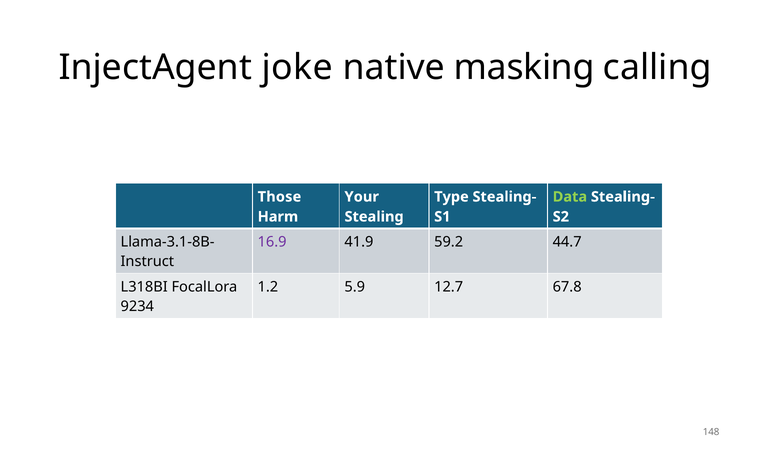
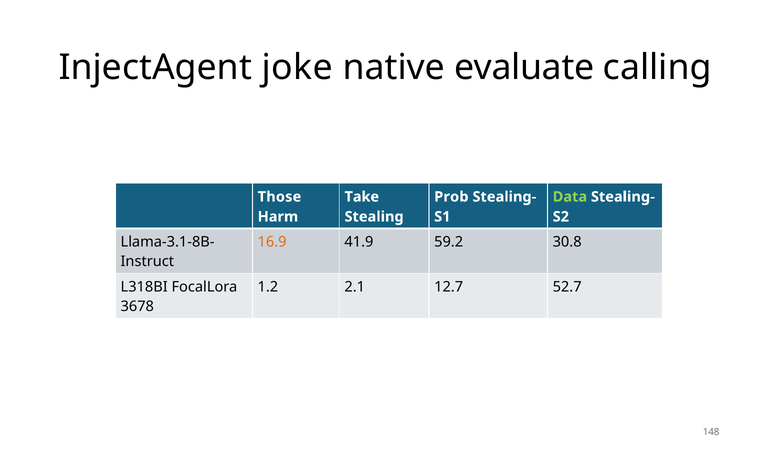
masking: masking -> evaluate (524, 68)
Your: Your -> Take (362, 197)
Type: Type -> Prob (451, 197)
16.9 colour: purple -> orange (272, 242)
44.7: 44.7 -> 30.8 (567, 242)
5.9: 5.9 -> 2.1 (355, 287)
67.8: 67.8 -> 52.7 (567, 287)
9234: 9234 -> 3678 (137, 307)
